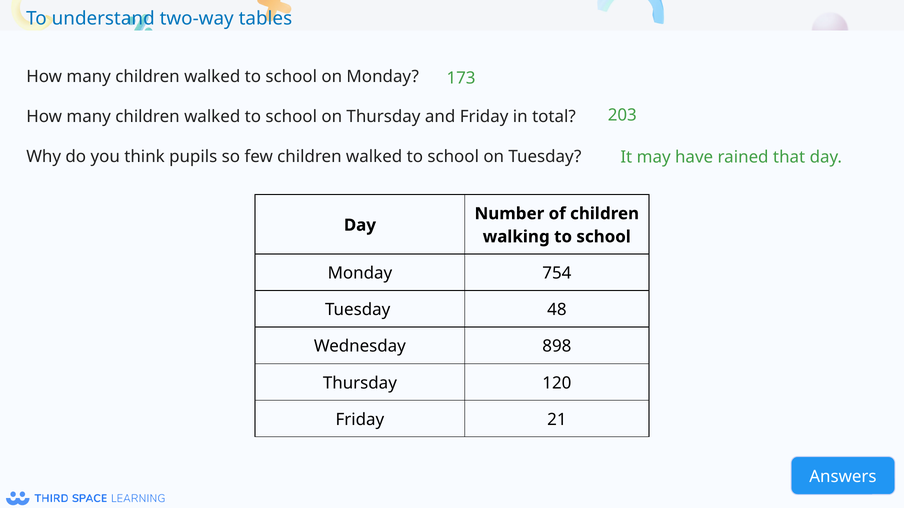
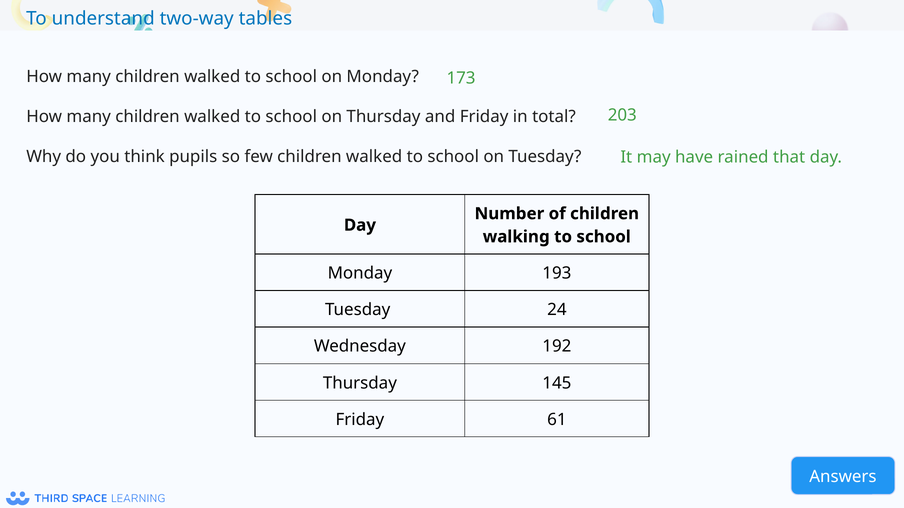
754: 754 -> 193 (557, 274)
48: 48 -> 24 (557, 310)
898: 898 -> 192 (557, 347)
120: 120 -> 145 (557, 383)
21: 21 -> 61 (557, 420)
